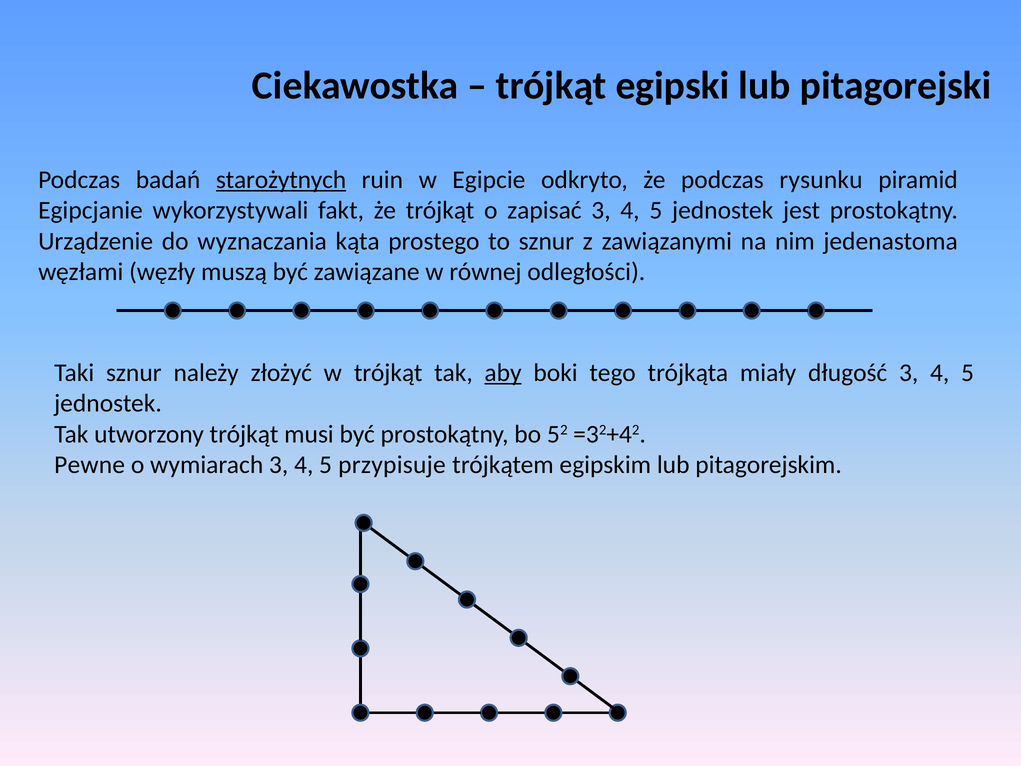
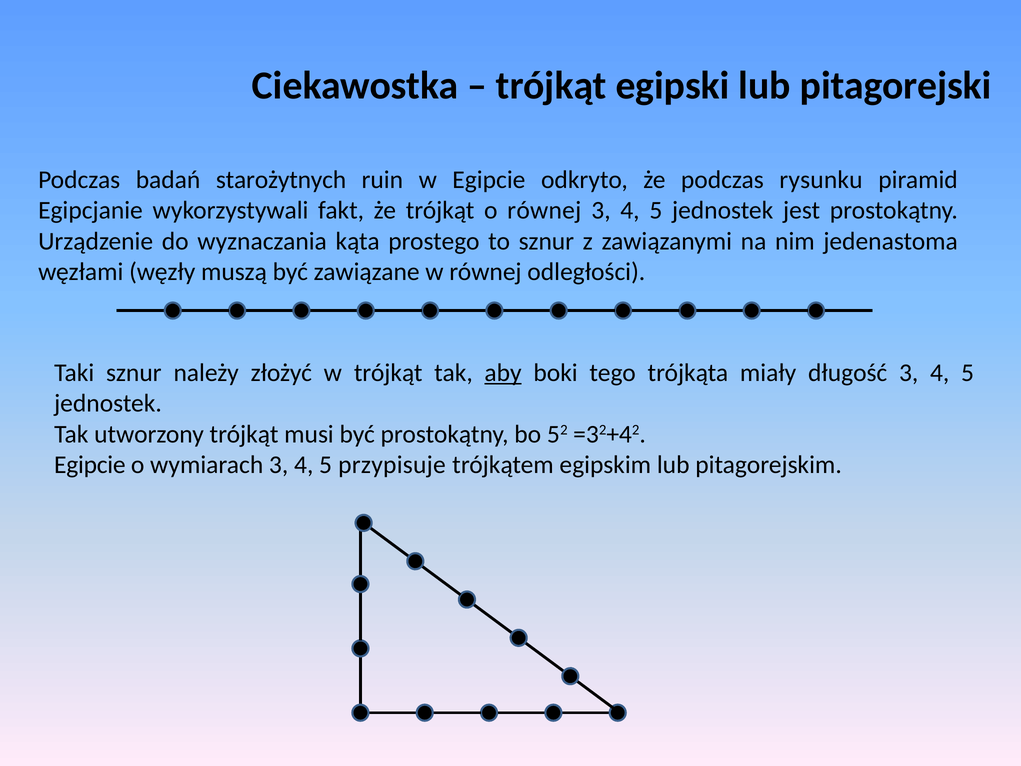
starożytnych underline: present -> none (281, 180)
o zapisać: zapisać -> równej (544, 210)
Pewne: Pewne -> Egipcie (90, 465)
